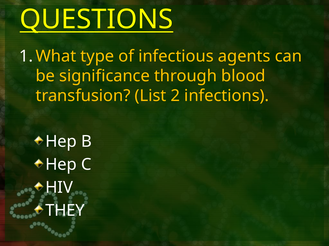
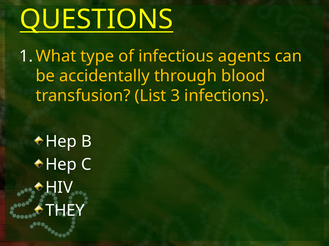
significance: significance -> accidentally (105, 76)
2: 2 -> 3 (175, 96)
